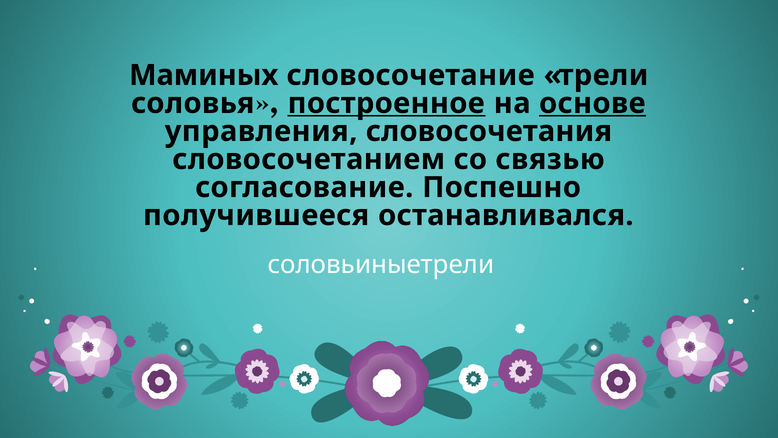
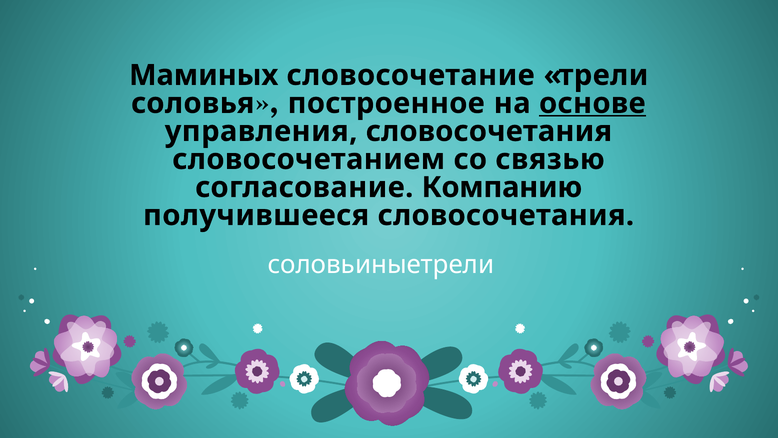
построенное underline: present -> none (386, 103)
Поспешно: Поспешно -> Компанию (502, 187)
получившееся останавливался: останавливался -> словосочетания (506, 215)
